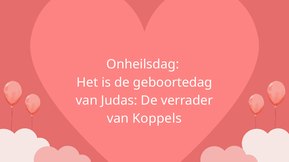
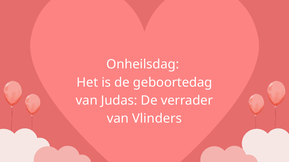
Koppels: Koppels -> Vlinders (157, 119)
